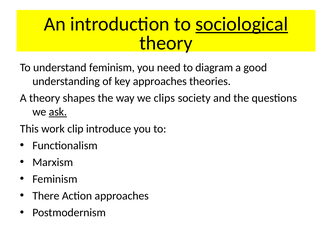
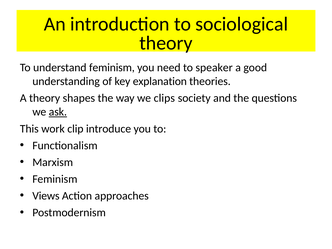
sociological underline: present -> none (242, 24)
diagram: diagram -> speaker (214, 67)
key approaches: approaches -> explanation (160, 81)
There: There -> Views (46, 196)
